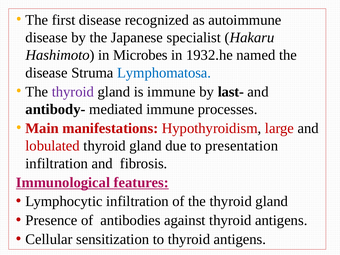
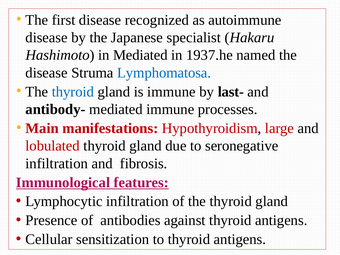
in Microbes: Microbes -> Mediated (140, 55)
1932.he: 1932.he -> 1937.he (209, 55)
thyroid colour: purple -> blue (73, 92)
presentation: presentation -> seronegative (242, 146)
